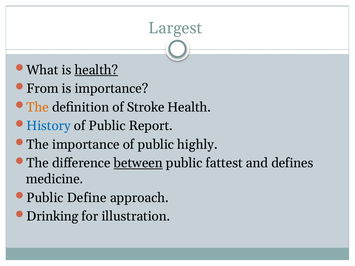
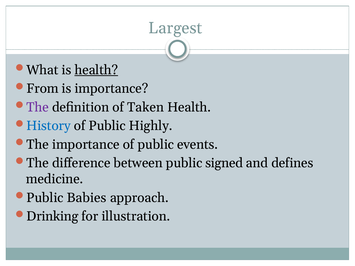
The colour: orange -> purple (38, 107)
Stroke: Stroke -> Taken (146, 107)
Report: Report -> Highly (151, 126)
highly: highly -> events (197, 145)
between underline: present -> none (138, 163)
fattest: fattest -> signed (224, 163)
Define: Define -> Babies (87, 198)
